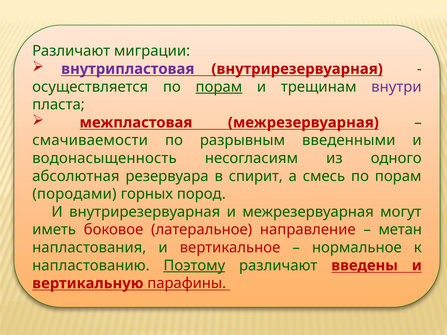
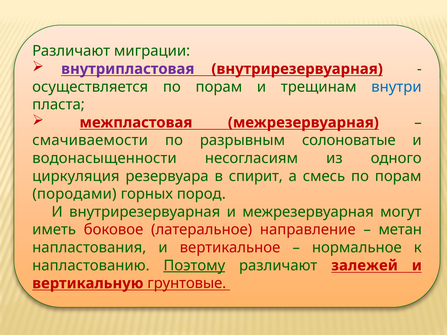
порам underline: present -> none (219, 87)
внутри colour: purple -> blue (396, 87)
введенными: введенными -> солоноватые (349, 141)
водонасыщенность: водонасыщенность -> водонасыщенности (104, 158)
абсолютная: абсолютная -> циркуляция (76, 176)
введены: введены -> залежей (365, 266)
парафины: парафины -> грунтовые (187, 284)
